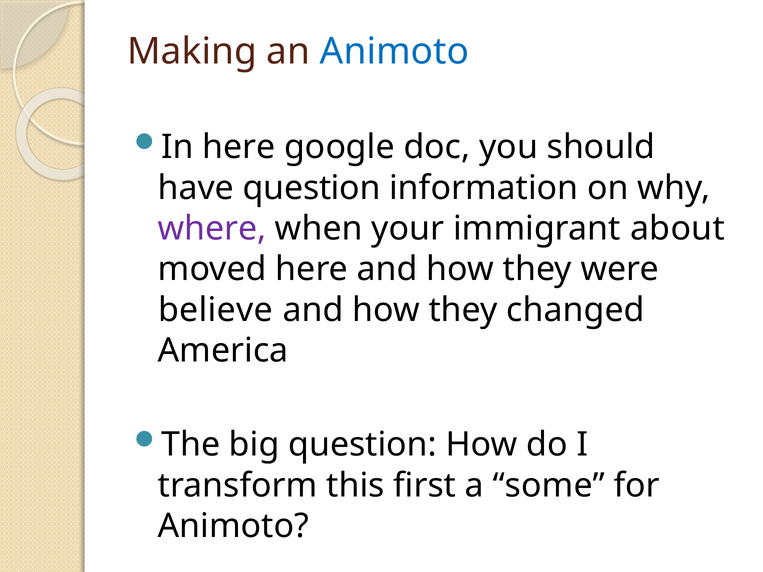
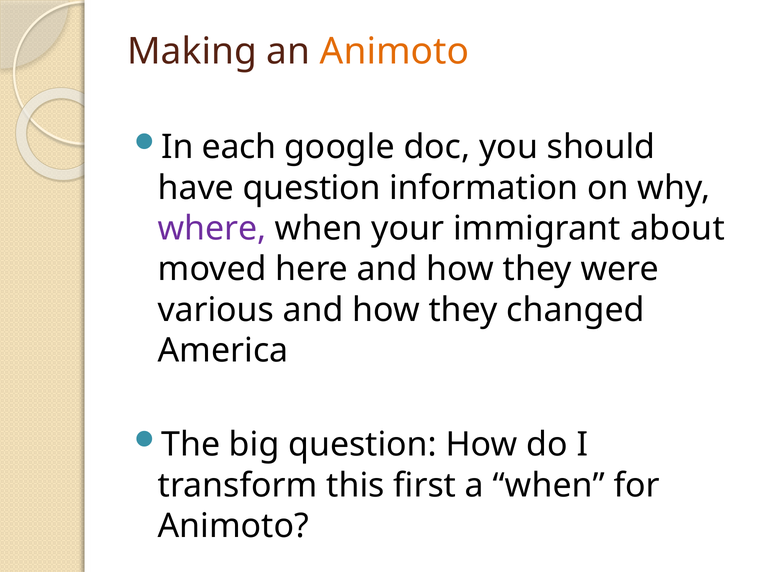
Animoto colour: blue -> orange (394, 52)
In here: here -> each (239, 147)
believe: believe -> various (216, 310)
a some: some -> when (549, 486)
